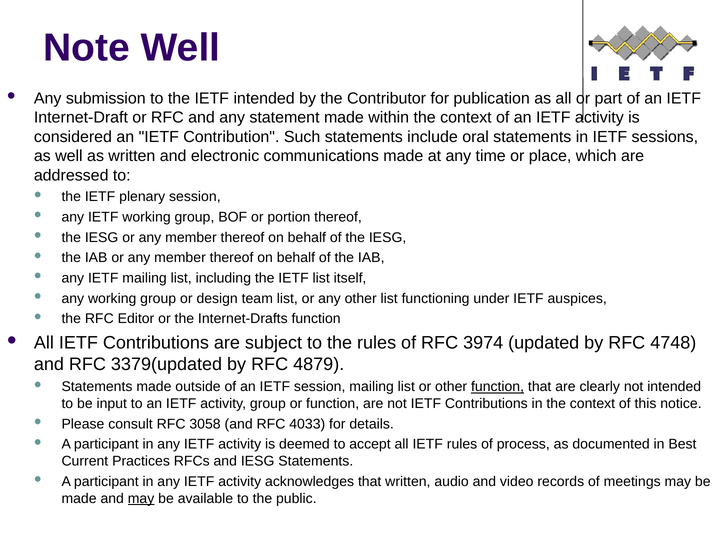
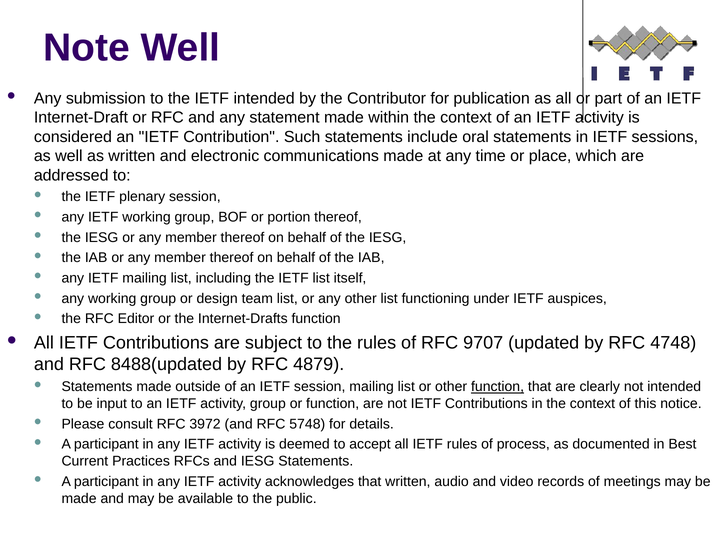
3974: 3974 -> 9707 (483, 343)
3379(updated: 3379(updated -> 8488(updated (167, 364)
3058: 3058 -> 3972 (205, 424)
4033: 4033 -> 5748 (307, 424)
may underline: present -> none (141, 498)
